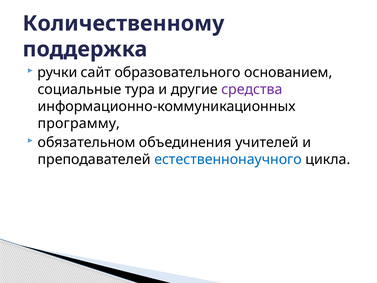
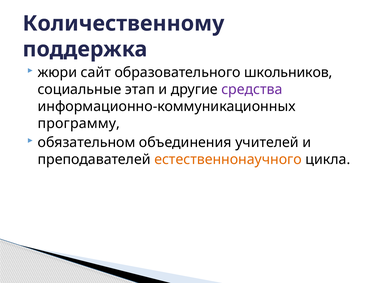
ручки: ручки -> жюри (57, 72)
основанием: основанием -> школьников (288, 72)
тура: тура -> этап (140, 89)
естественнонаучного colour: blue -> orange (228, 159)
